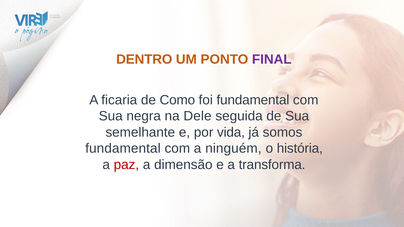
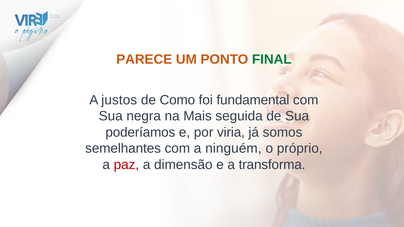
DENTRO: DENTRO -> PARECE (144, 59)
FINAL colour: purple -> green (272, 59)
ficaria: ficaria -> justos (119, 100)
Dele: Dele -> Mais (198, 116)
semelhante: semelhante -> poderíamos (140, 133)
vida: vida -> viria (231, 133)
fundamental: fundamental -> semelhantes (123, 149)
história: história -> próprio (300, 149)
